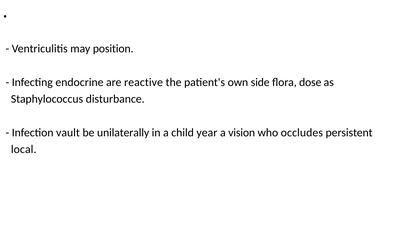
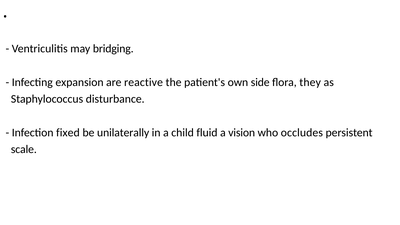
position: position -> bridging (113, 49)
endocrine: endocrine -> expansion (80, 82)
dose: dose -> they (310, 82)
vault: vault -> fixed (68, 133)
year: year -> fluid (207, 133)
local: local -> scale (24, 149)
